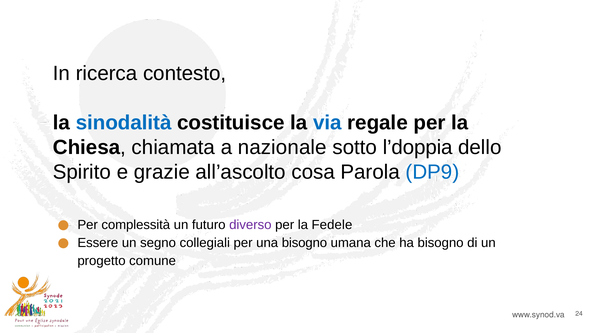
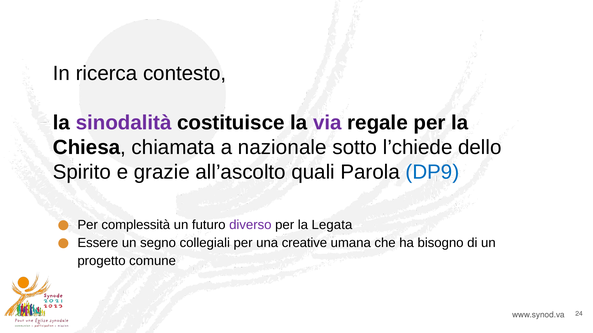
sinodalità colour: blue -> purple (124, 123)
via colour: blue -> purple (327, 123)
l’doppia: l’doppia -> l’chiede (418, 148)
cosa: cosa -> quali (313, 172)
Fedele: Fedele -> Legata (332, 225)
una bisogno: bisogno -> creative (304, 243)
